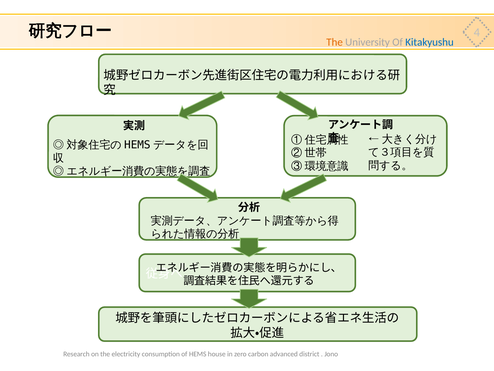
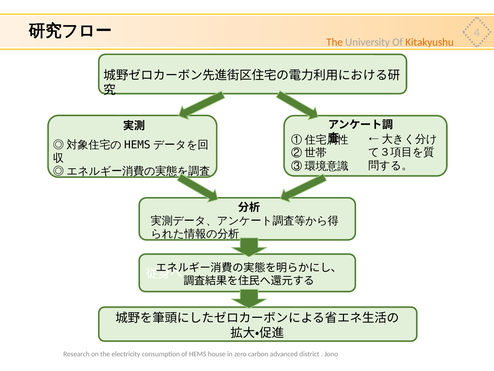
Kitakyushu colour: blue -> orange (430, 42)
